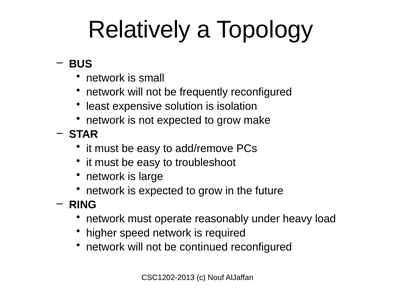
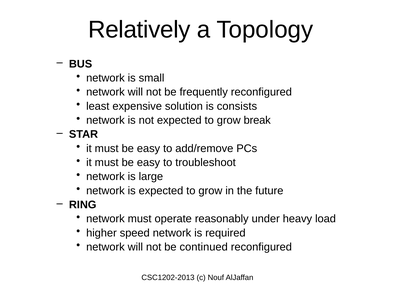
isolation: isolation -> consists (237, 106)
make: make -> break (257, 120)
